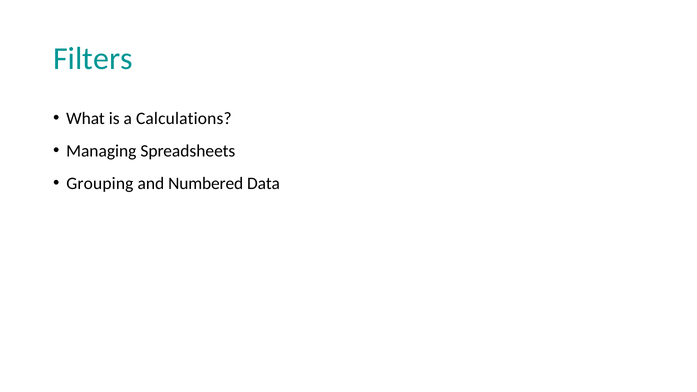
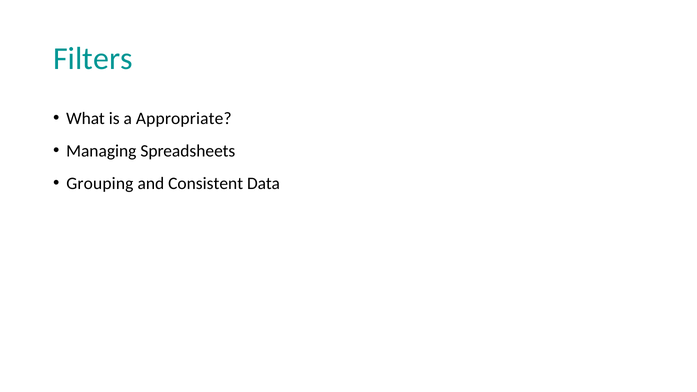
Calculations: Calculations -> Appropriate (184, 119)
Numbered: Numbered -> Consistent (206, 184)
